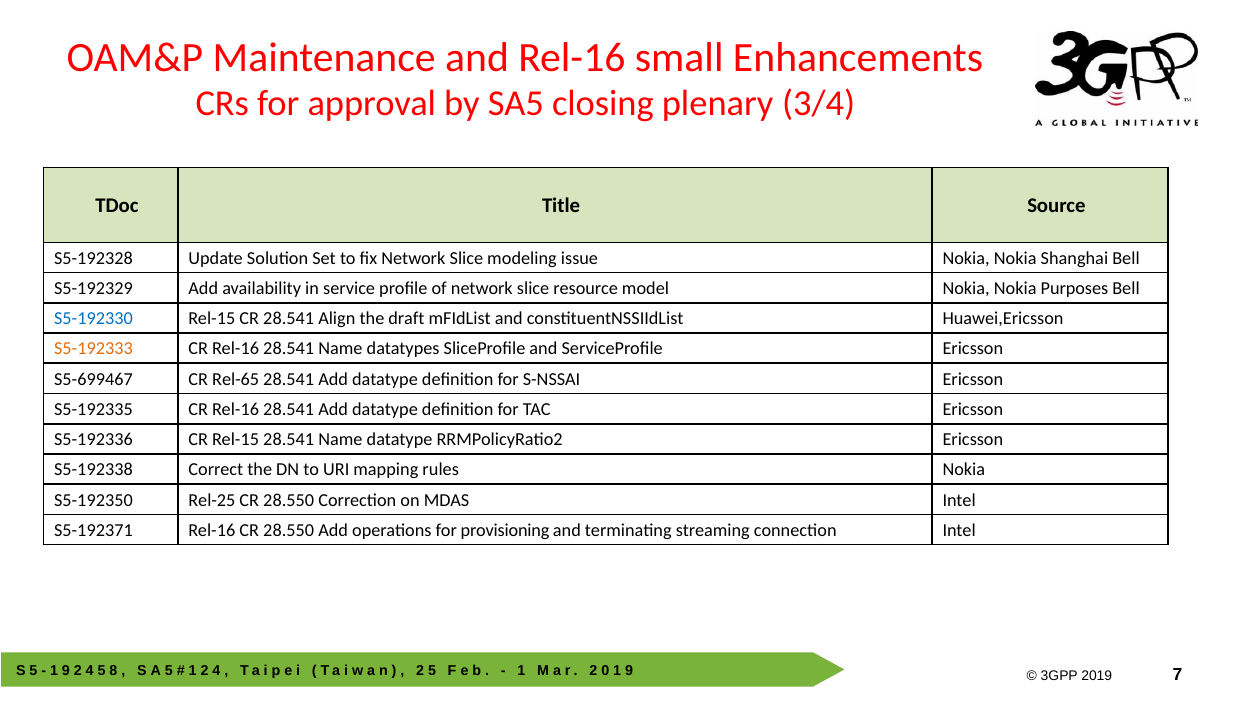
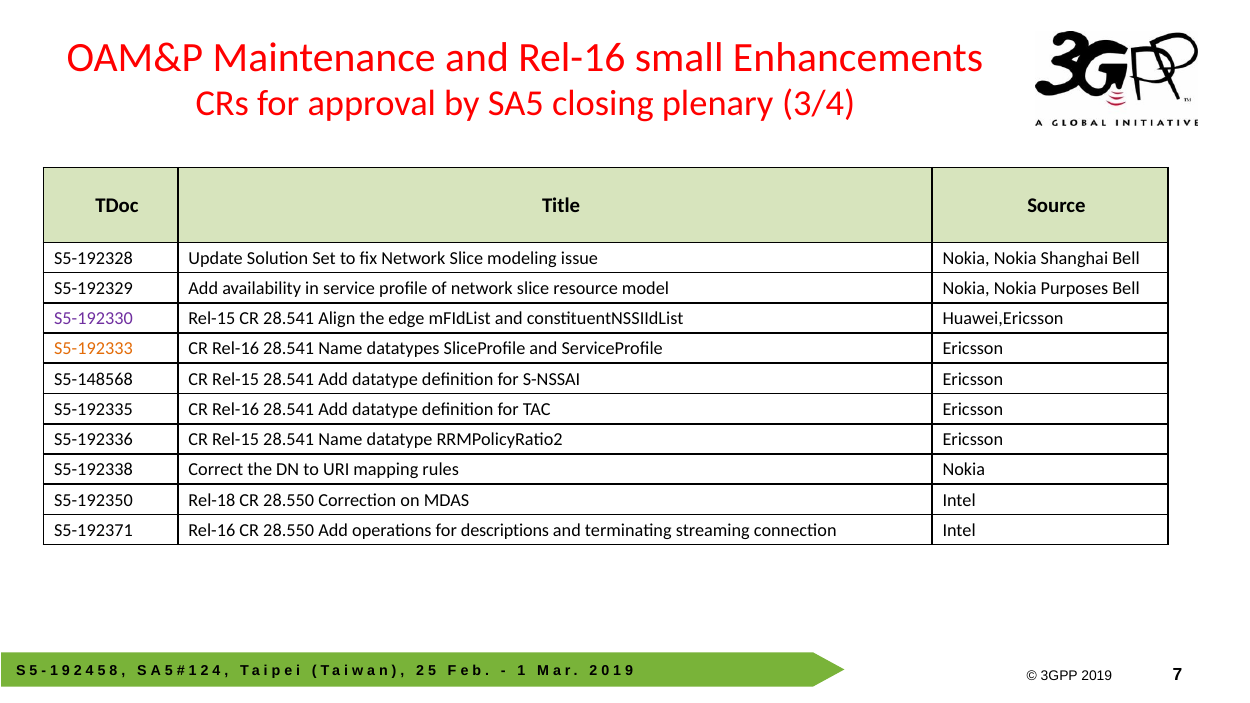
S5-192330 colour: blue -> purple (93, 319)
draft: draft -> edge (406, 319)
S5-699467: S5-699467 -> S5-148568 (93, 379)
Rel-65: Rel-65 -> Rel-15 (236, 379)
Rel-25: Rel-25 -> Rel-18 (212, 500)
provisioning: provisioning -> descriptions (505, 530)
